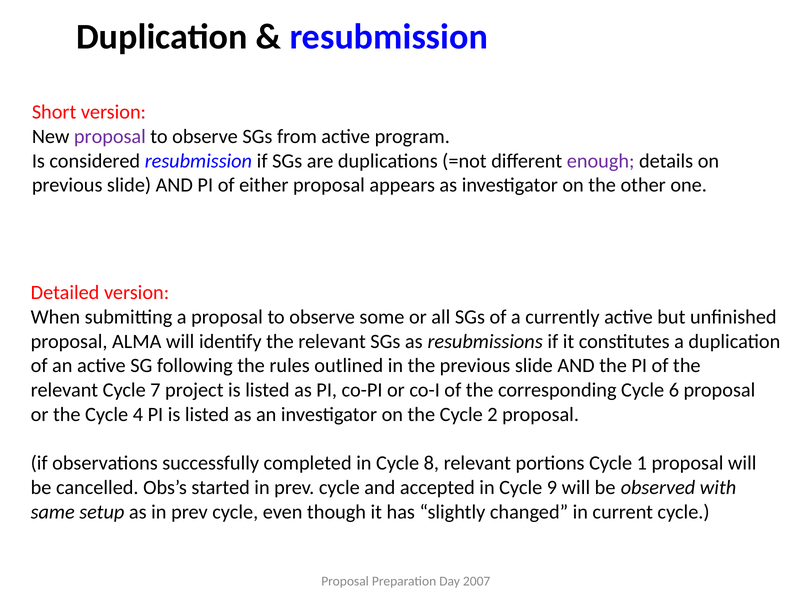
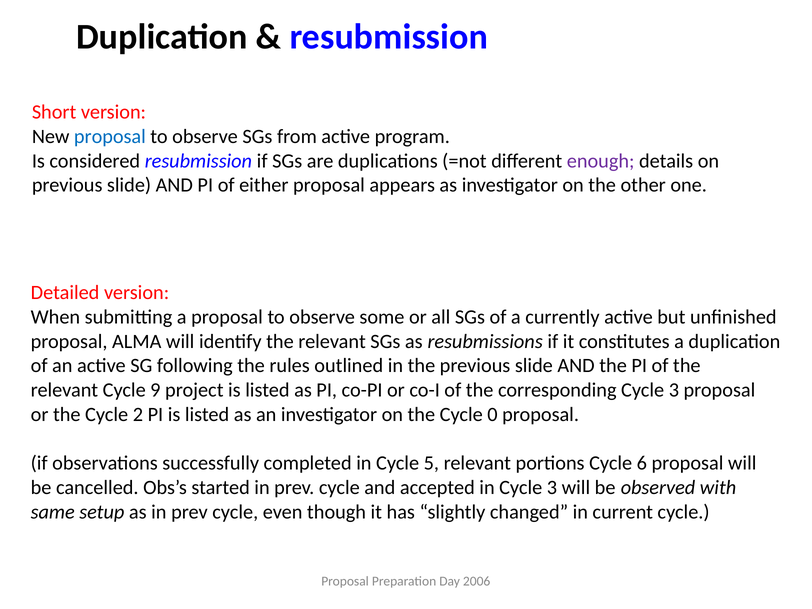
proposal colour: purple -> blue (110, 136)
7: 7 -> 9 (155, 390)
corresponding Cycle 6: 6 -> 3 (674, 390)
4: 4 -> 2 (138, 414)
2: 2 -> 0 (492, 414)
8: 8 -> 5 (431, 463)
1: 1 -> 6 (642, 463)
in Cycle 9: 9 -> 3 (552, 487)
2007: 2007 -> 2006 (477, 581)
